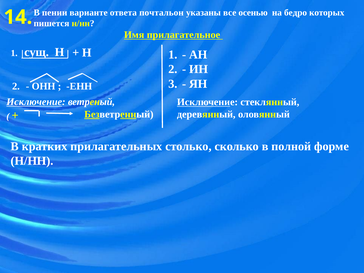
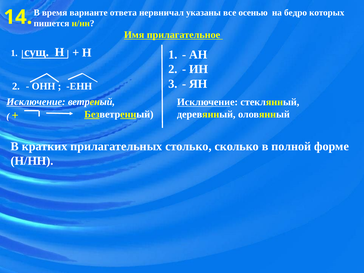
пении: пении -> время (55, 13)
почтальон: почтальон -> нервничал (161, 13)
